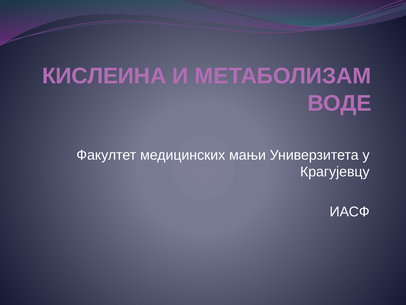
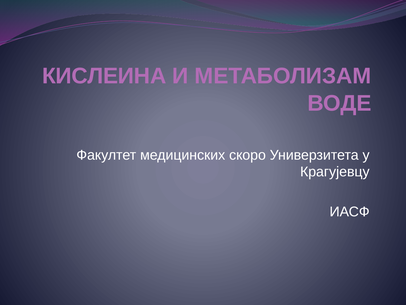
мањи: мањи -> скоро (248, 155)
